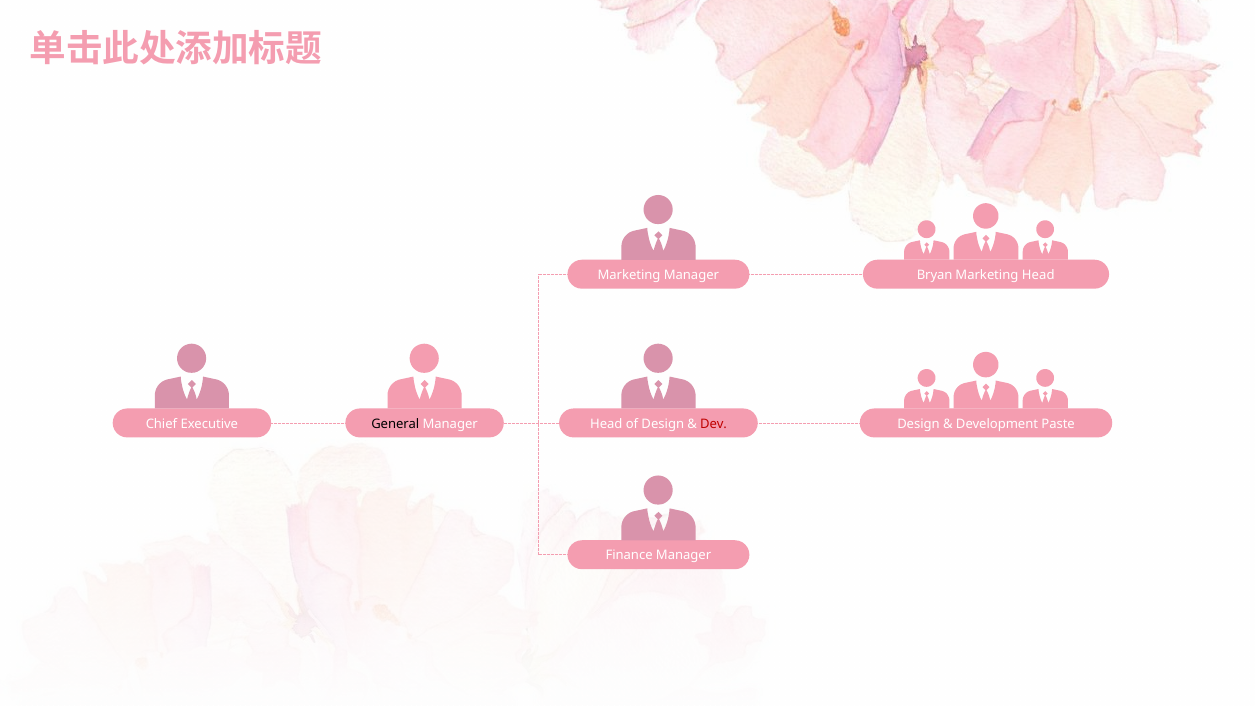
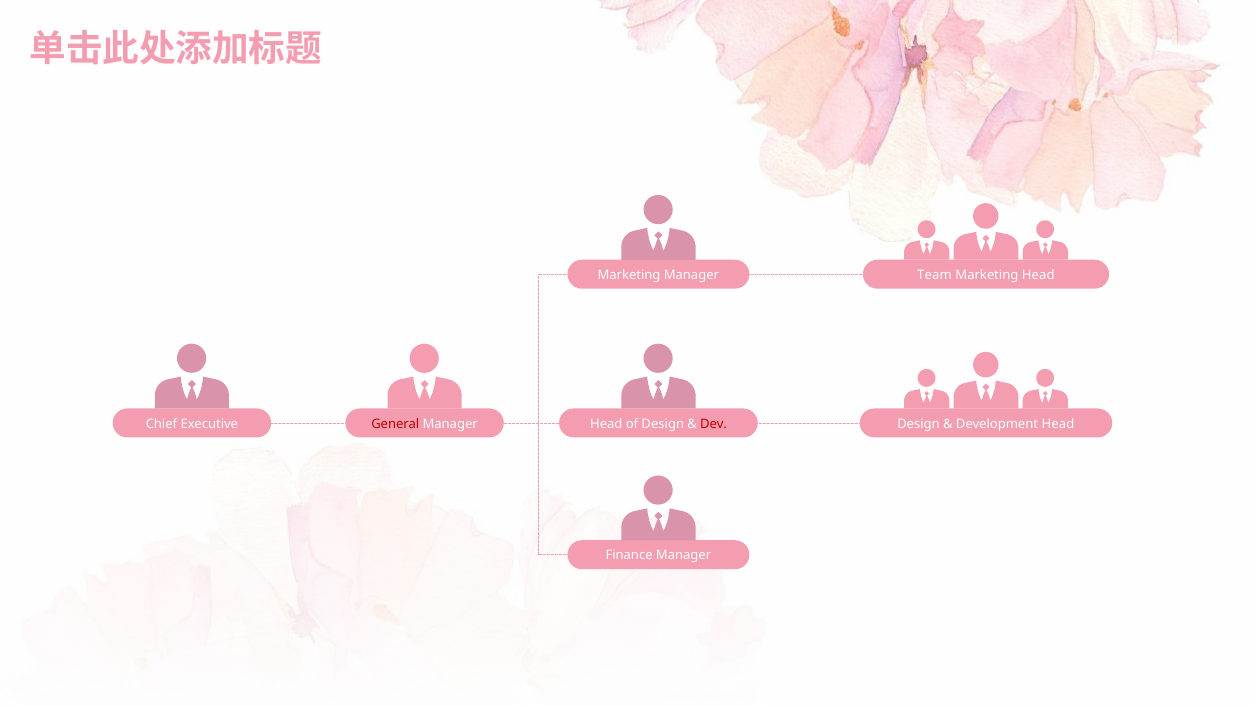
Bryan: Bryan -> Team (934, 275)
General colour: black -> red (395, 424)
Development Paste: Paste -> Head (1058, 424)
